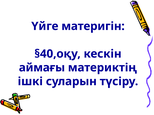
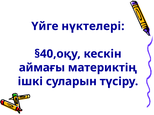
материгін: материгін -> нүктелері (93, 26)
